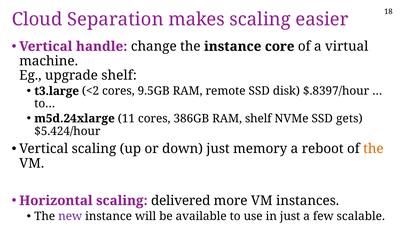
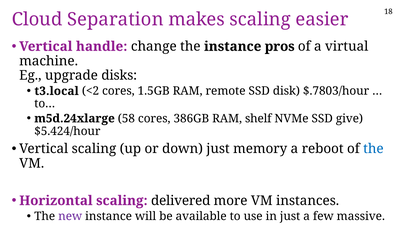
core: core -> pros (280, 46)
upgrade shelf: shelf -> disks (119, 75)
t3.large: t3.large -> t3.local (57, 91)
9.5GB: 9.5GB -> 1.5GB (154, 91)
$.8397/hour: $.8397/hour -> $.7803/hour (336, 91)
11: 11 -> 58 (126, 119)
gets: gets -> give (349, 119)
the colour: orange -> blue (373, 149)
scalable: scalable -> massive (361, 216)
